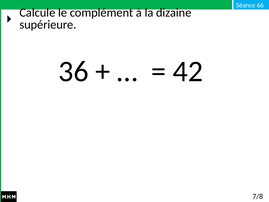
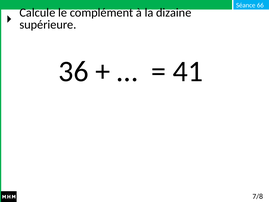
42: 42 -> 41 (188, 71)
